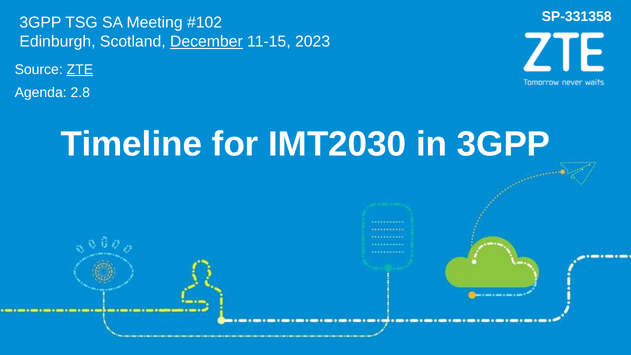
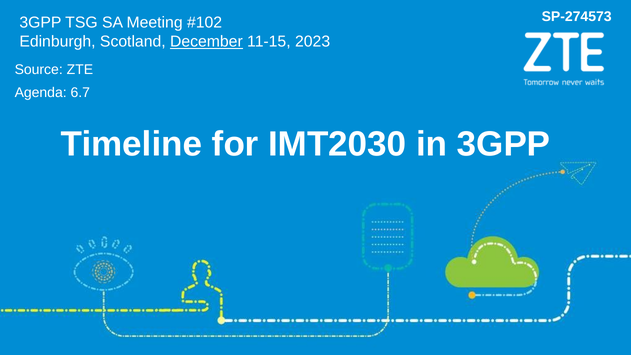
SP-331358: SP-331358 -> SP-274573 (577, 17)
ZTE underline: present -> none (80, 70)
2.8: 2.8 -> 6.7 (80, 93)
